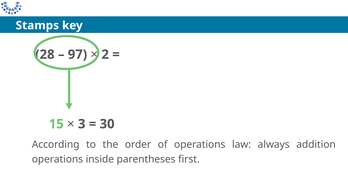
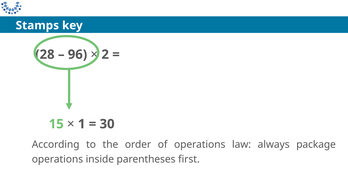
97: 97 -> 96 (78, 54)
3: 3 -> 1 (82, 124)
addition: addition -> package (316, 144)
